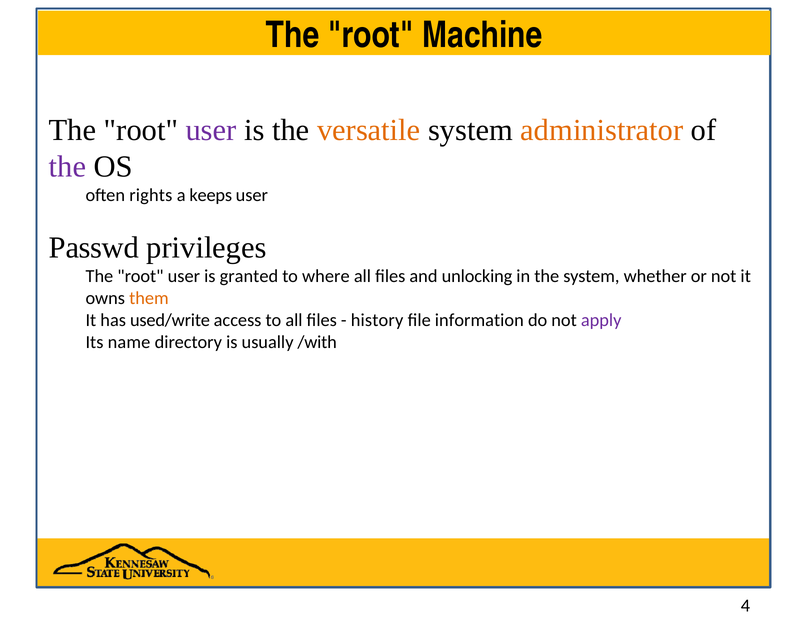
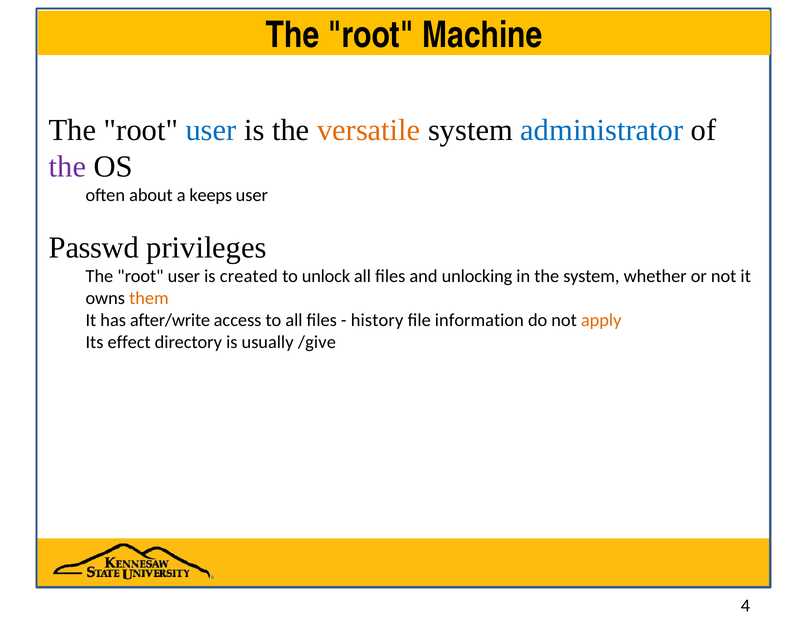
user colour: purple -> blue (211, 130)
administrator colour: orange -> blue (602, 130)
rights: rights -> about (151, 195)
granted: granted -> created (249, 276)
where: where -> unlock (326, 276)
used/write: used/write -> after/write (170, 320)
apply colour: purple -> orange (601, 320)
name: name -> effect (129, 342)
/with: /with -> /give (317, 342)
